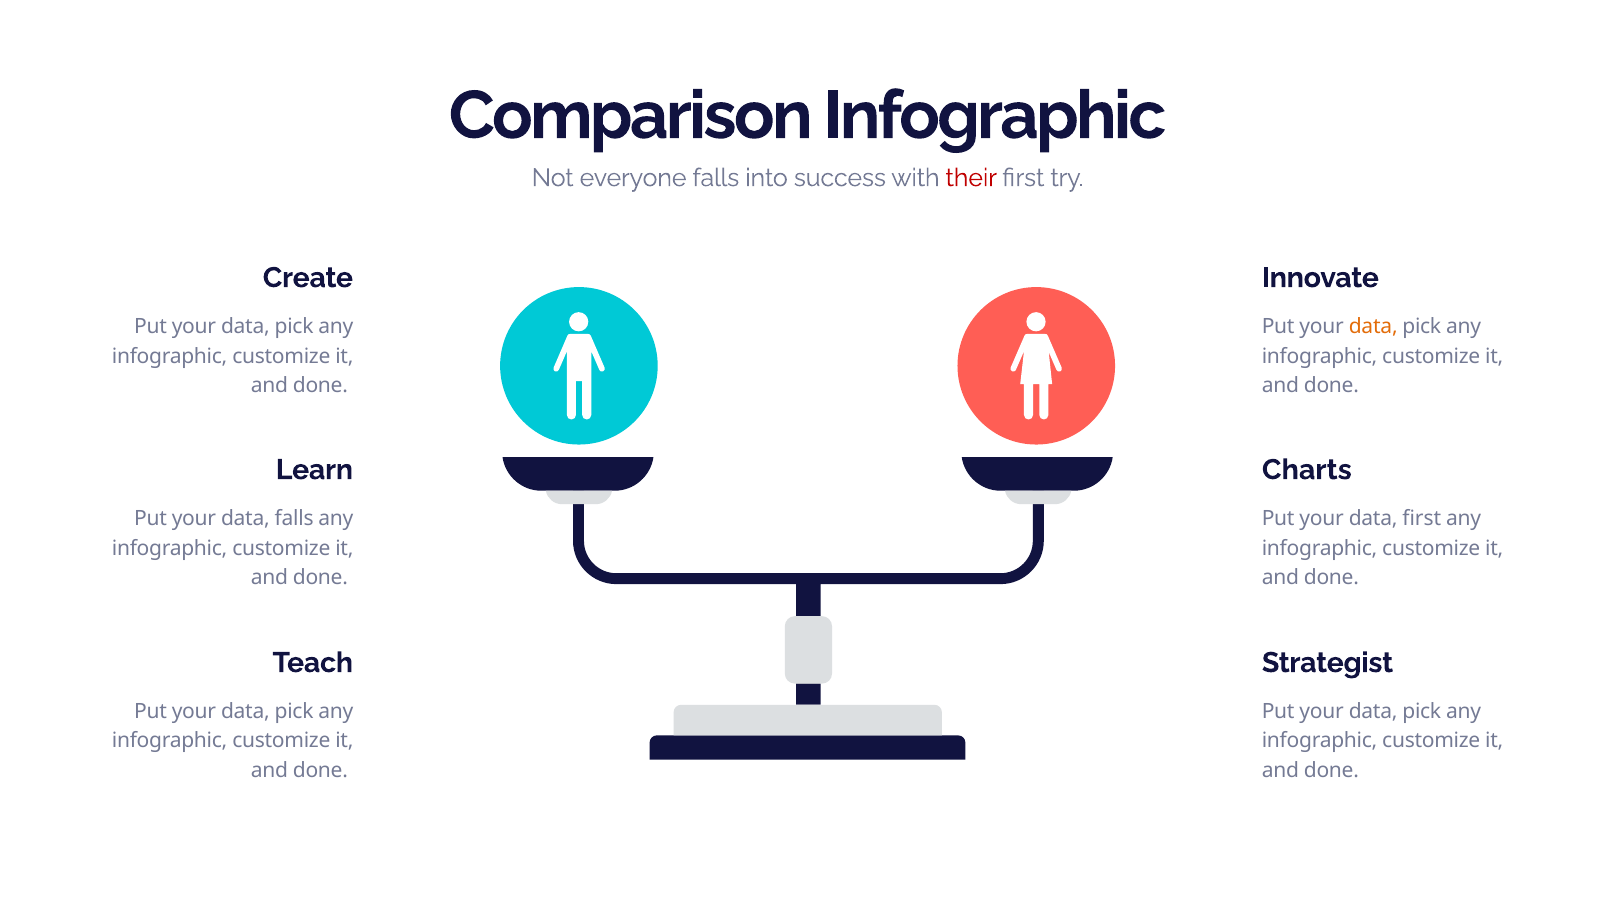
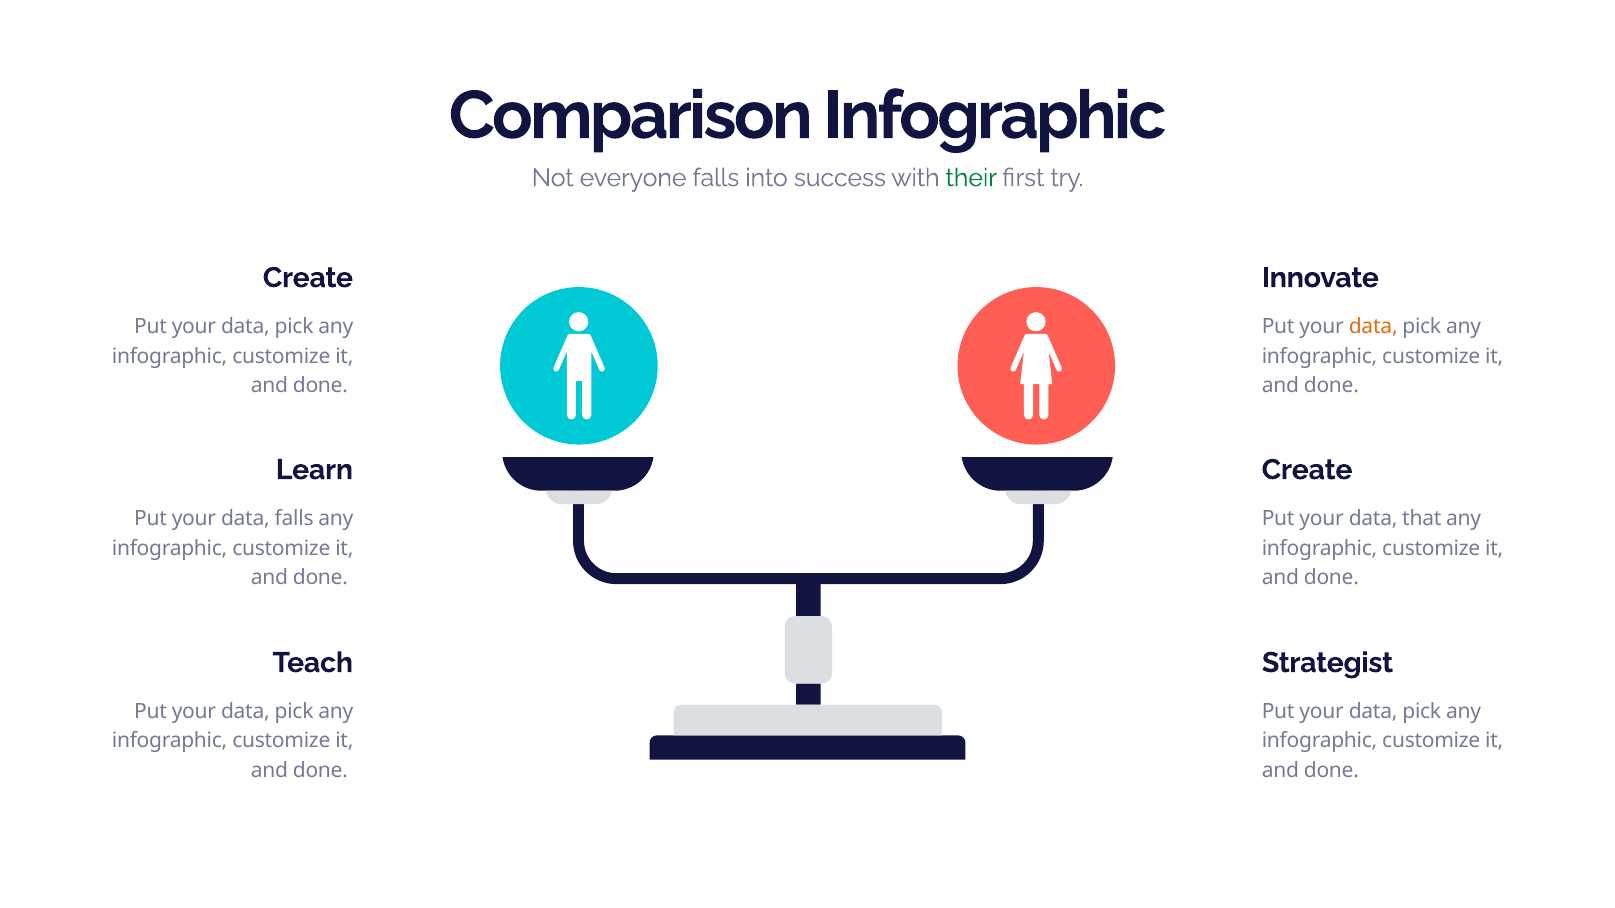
their colour: red -> green (971, 178)
Charts: Charts -> Create (1307, 470)
data first: first -> that (1422, 519)
